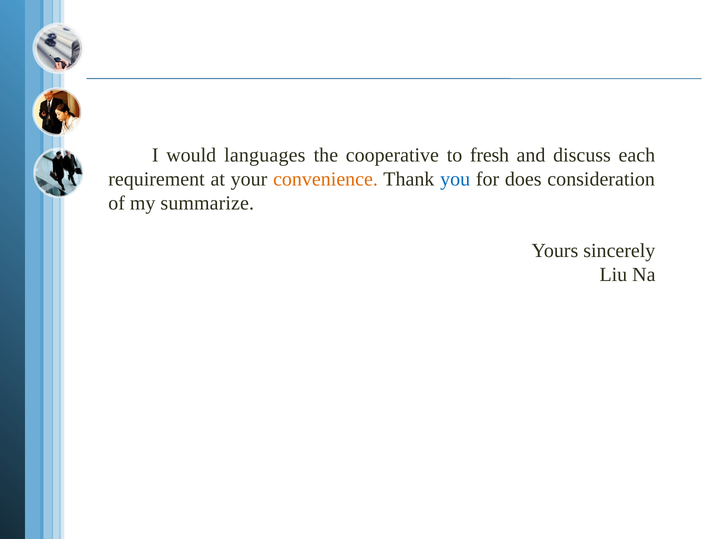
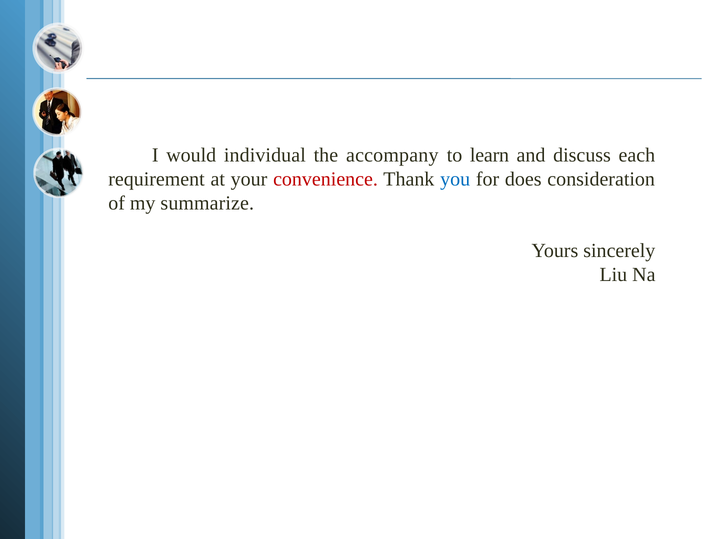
languages: languages -> individual (265, 155)
cooperative: cooperative -> accompany (392, 155)
fresh: fresh -> learn (490, 155)
convenience colour: orange -> red (326, 179)
